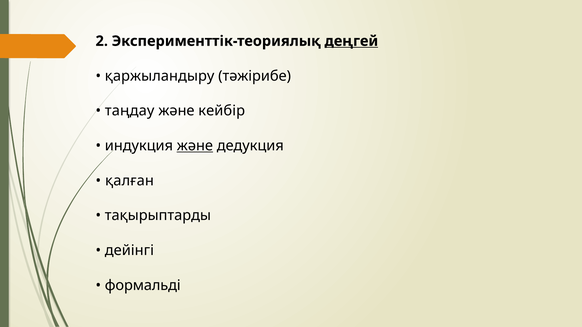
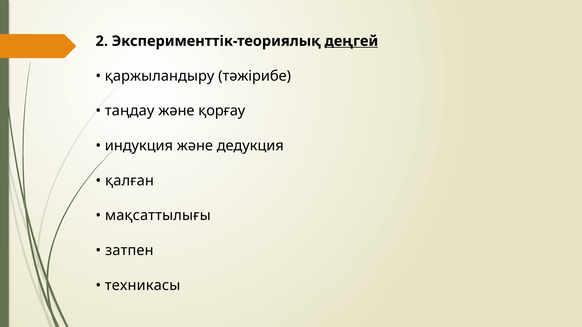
кейбір: кейбір -> қорғау (222, 111)
және underline: present -> none (195, 146)
тақырыптарды: тақырыптарды -> мақсаттылығы (158, 216)
дейінгі: дейінгі -> затпен (129, 251)
формальді: формальді -> техникасы (143, 286)
